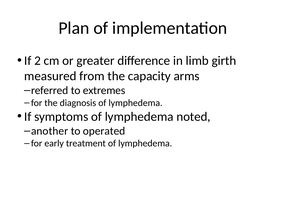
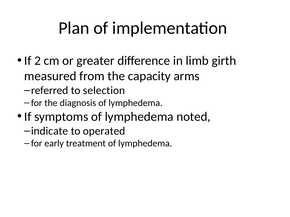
extremes: extremes -> selection (104, 91)
another: another -> indicate (50, 131)
